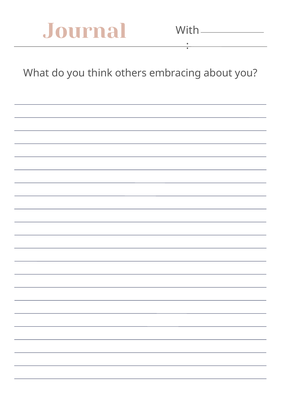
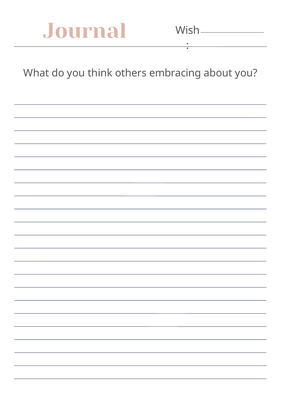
With: With -> Wish (188, 30)
